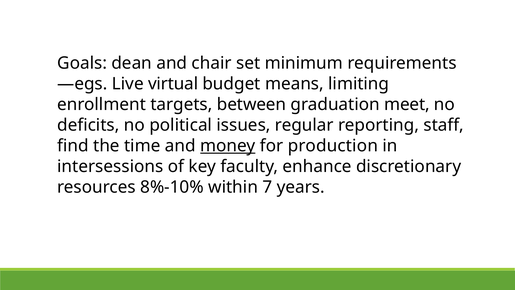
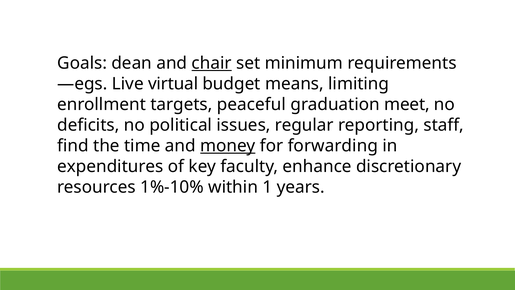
chair underline: none -> present (212, 63)
between: between -> peaceful (251, 104)
production: production -> forwarding (333, 146)
intersessions: intersessions -> expenditures (110, 166)
8%-10%: 8%-10% -> 1%-10% (172, 187)
7: 7 -> 1 (267, 187)
